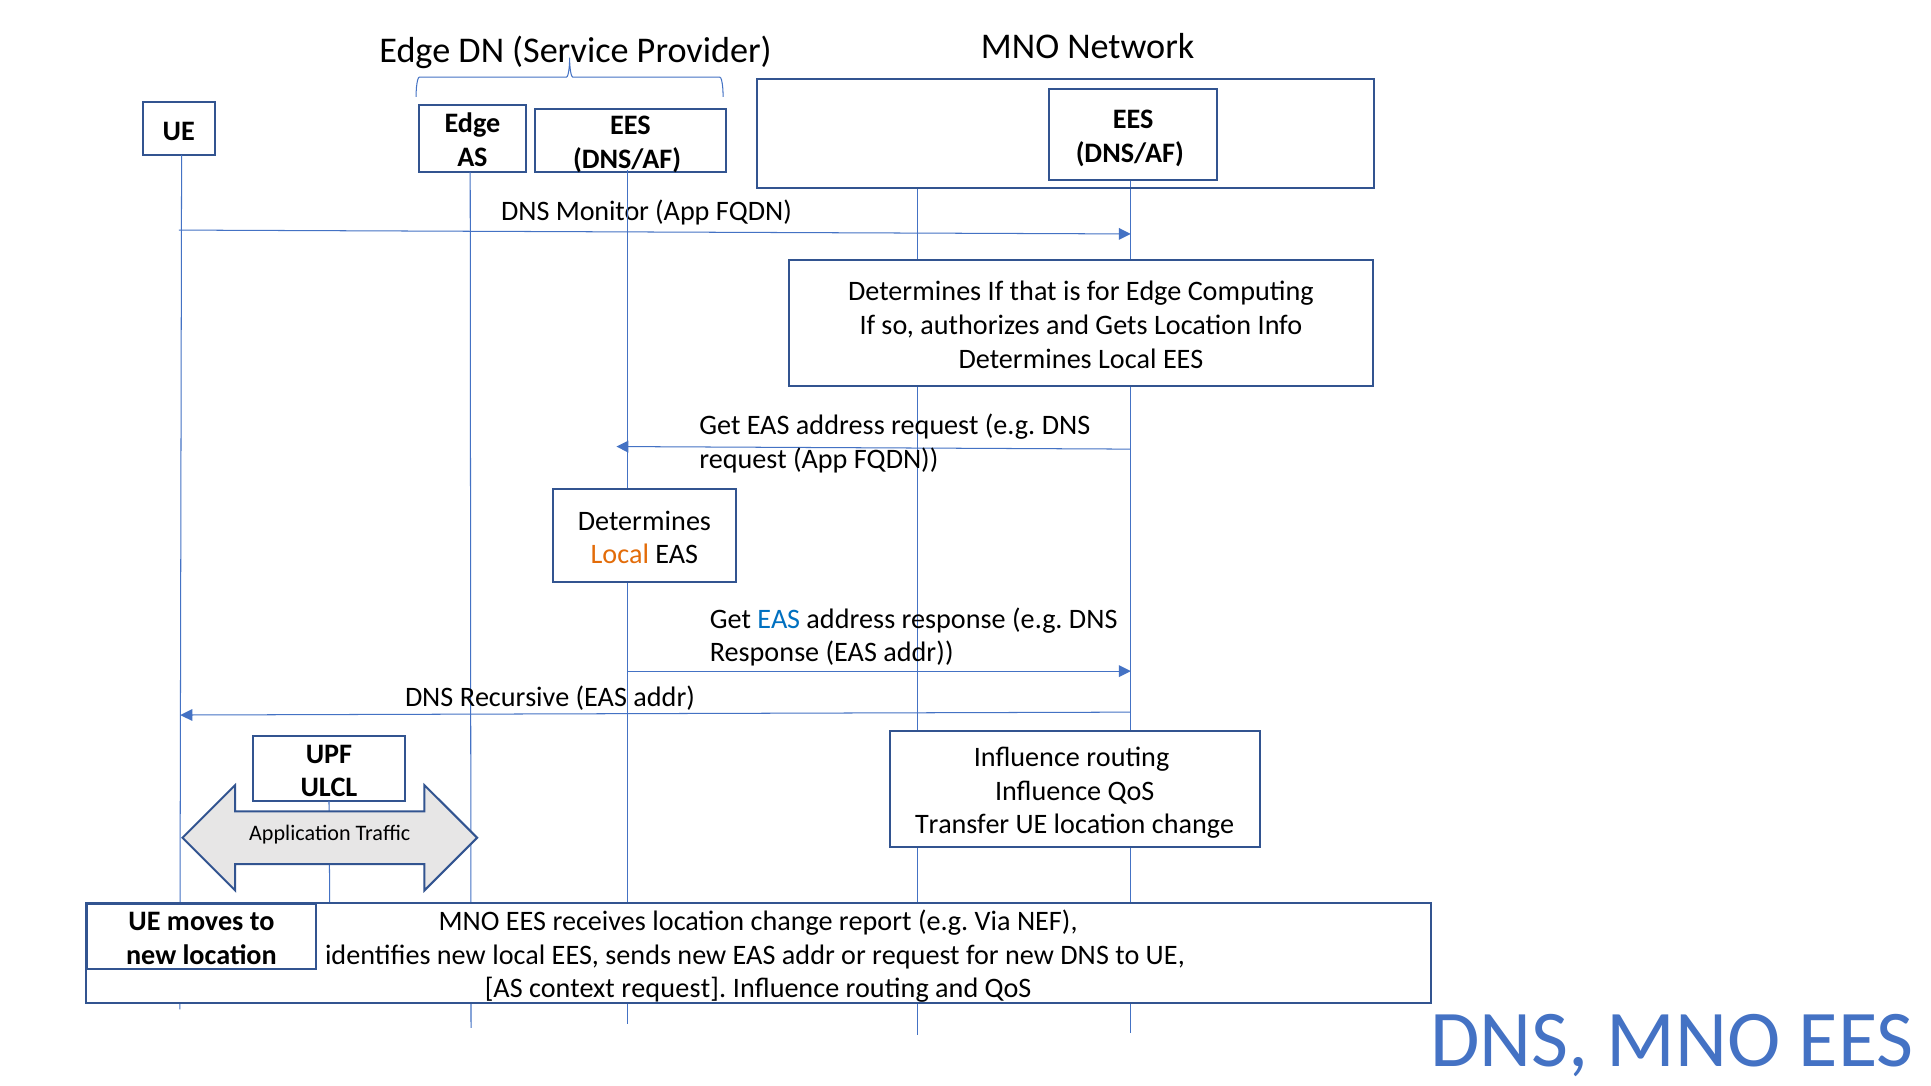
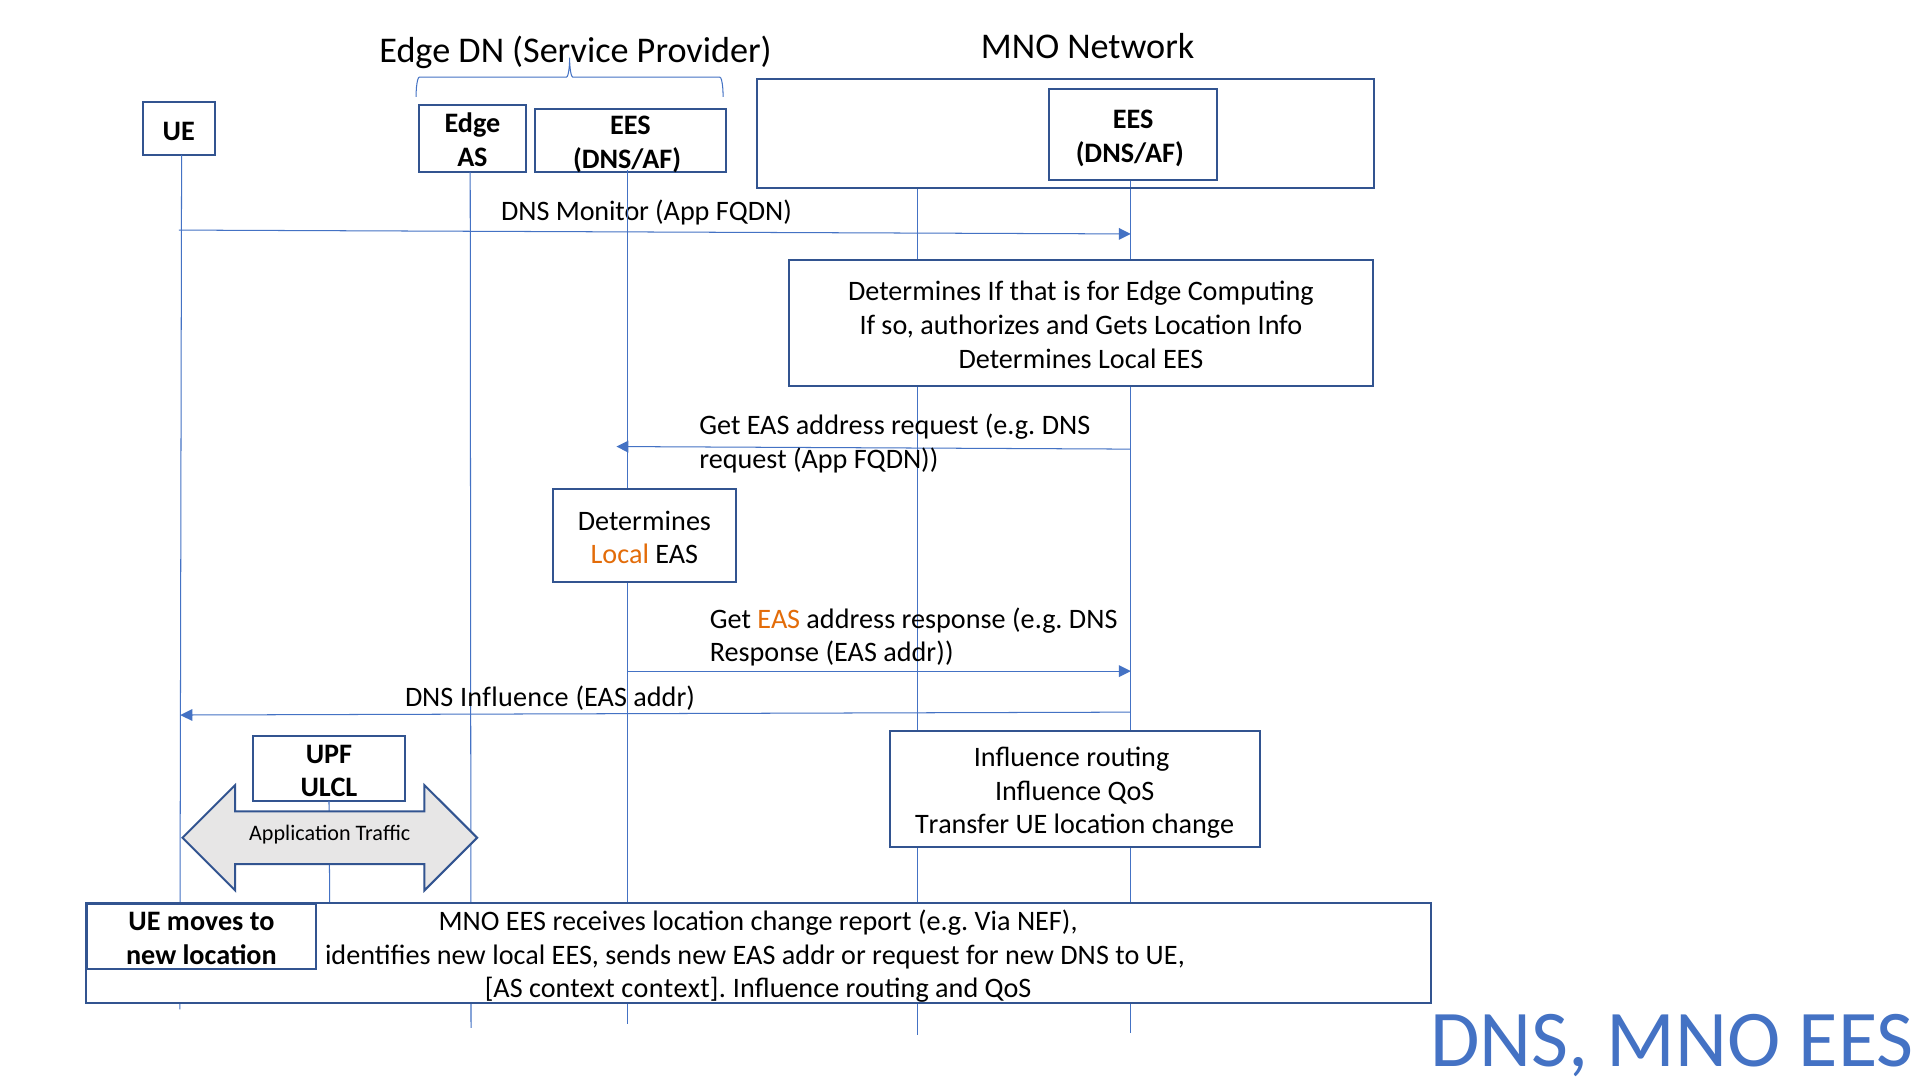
EAS colour: blue -> orange (779, 619)
DNS Recursive: Recursive -> Influence (514, 697)
context request: request -> context (674, 989)
